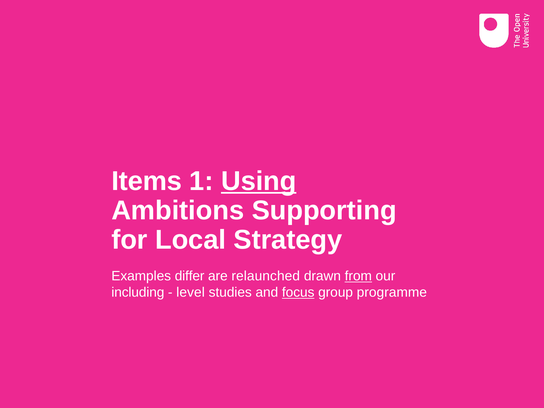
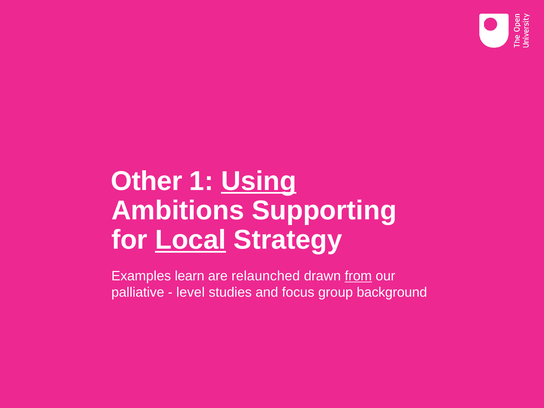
Items: Items -> Other (147, 181)
Local underline: none -> present (191, 240)
differ: differ -> learn (190, 276)
including: including -> palliative (138, 292)
focus underline: present -> none (298, 292)
programme: programme -> background (392, 292)
